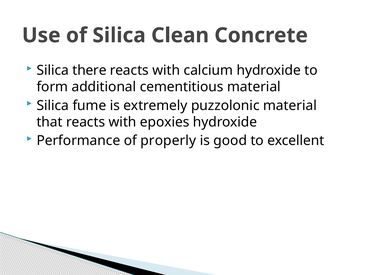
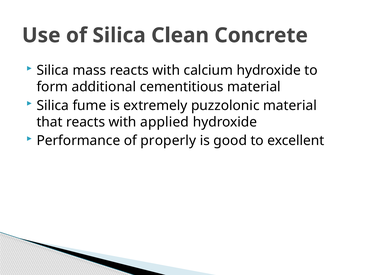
there: there -> mass (89, 70)
epoxies: epoxies -> applied (165, 122)
